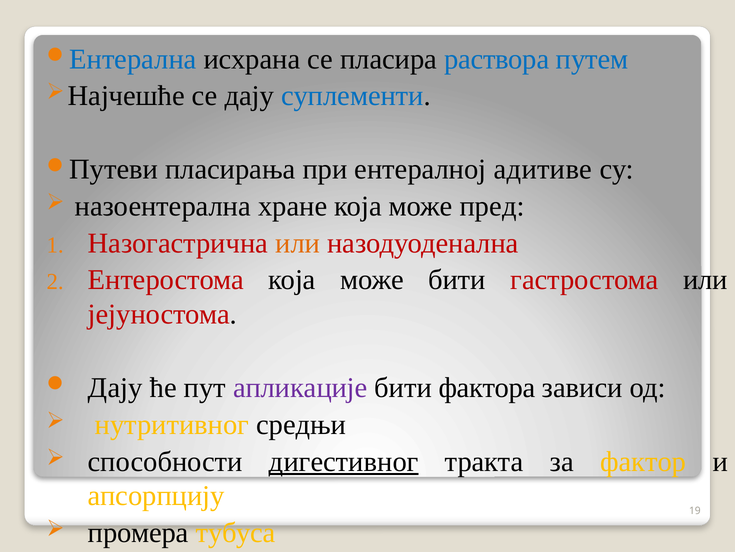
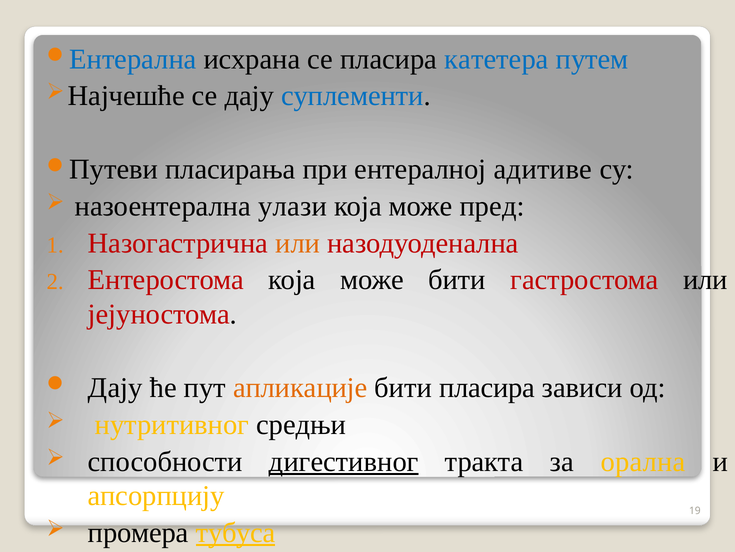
раствора: раствора -> катетера (497, 59)
хране: хране -> улази (293, 206)
апликације colour: purple -> orange (300, 387)
бити фактора: фактора -> пласира (487, 387)
фактор: фактор -> орална (643, 461)
тубуса underline: none -> present (236, 532)
